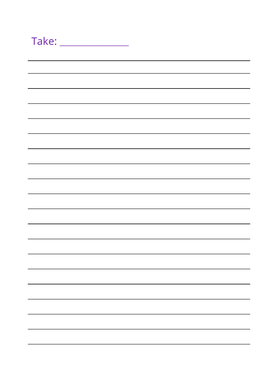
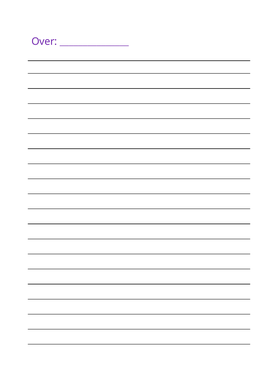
Take: Take -> Over (44, 41)
